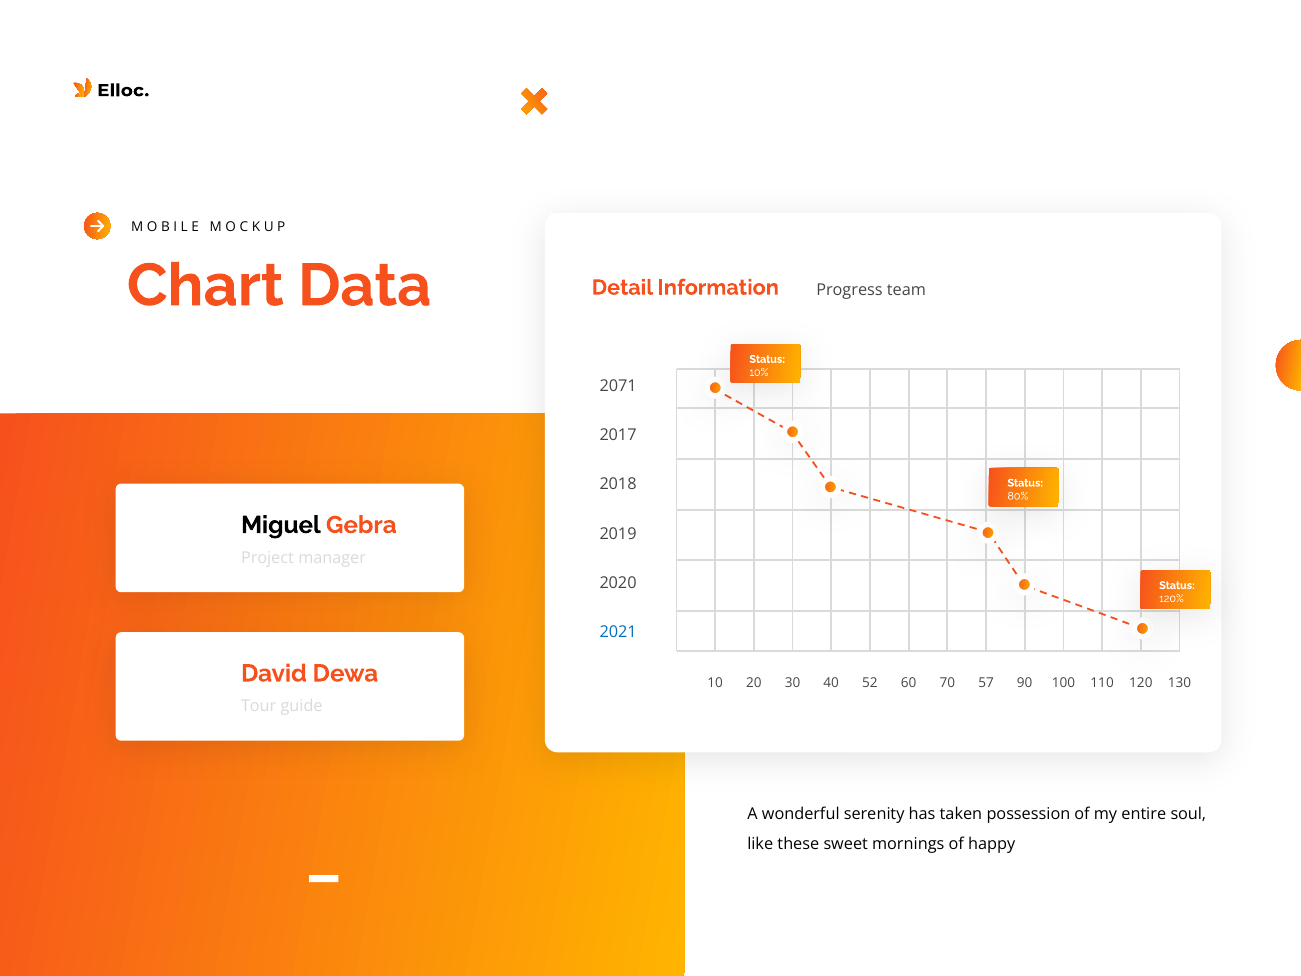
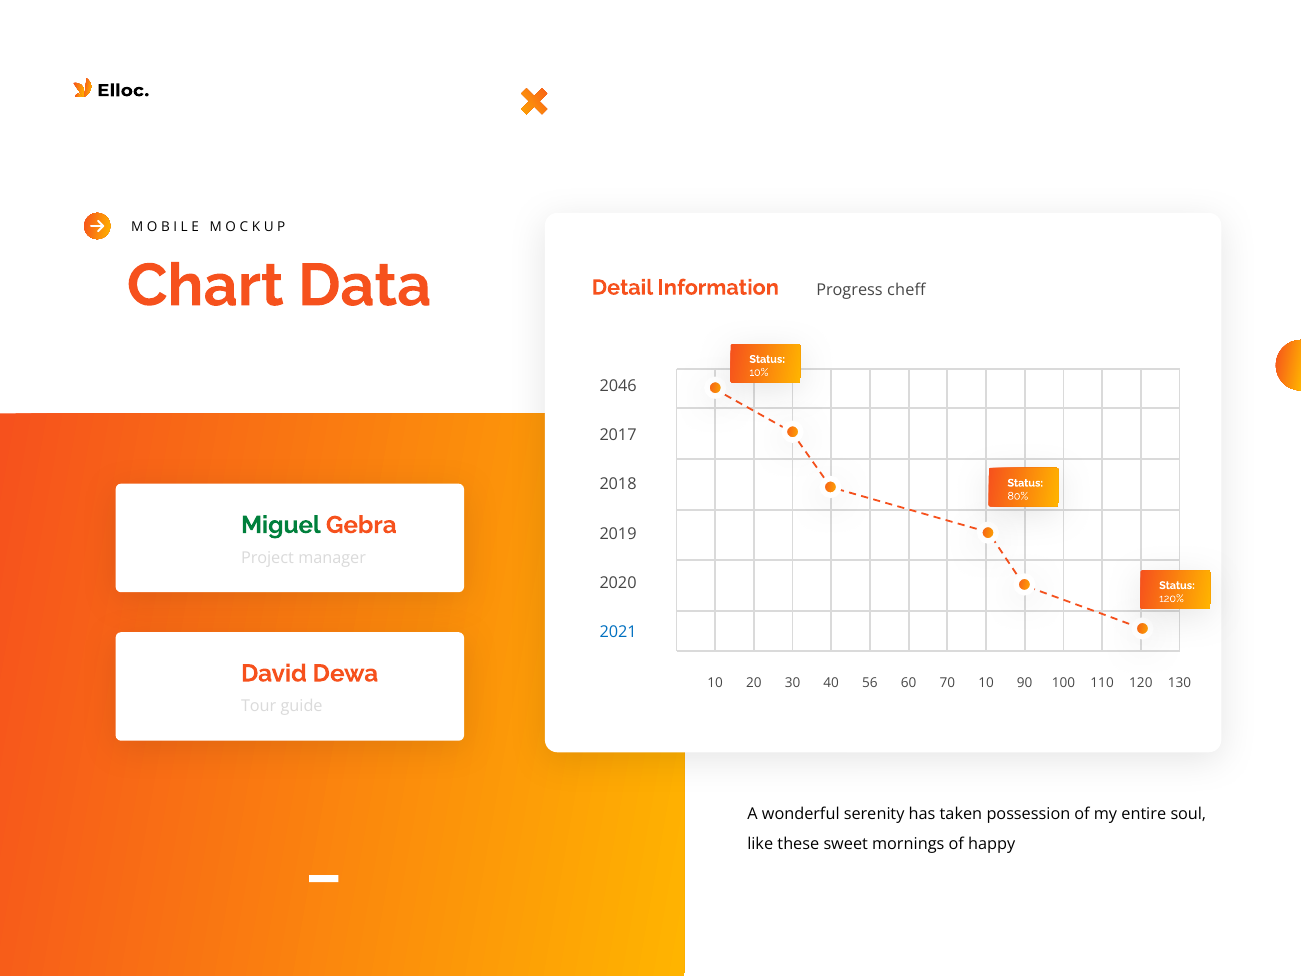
team: team -> cheff (906, 291)
2071: 2071 -> 2046 (618, 386)
Miguel colour: black -> green (281, 525)
52: 52 -> 56 (870, 683)
70 57: 57 -> 10 (986, 683)
